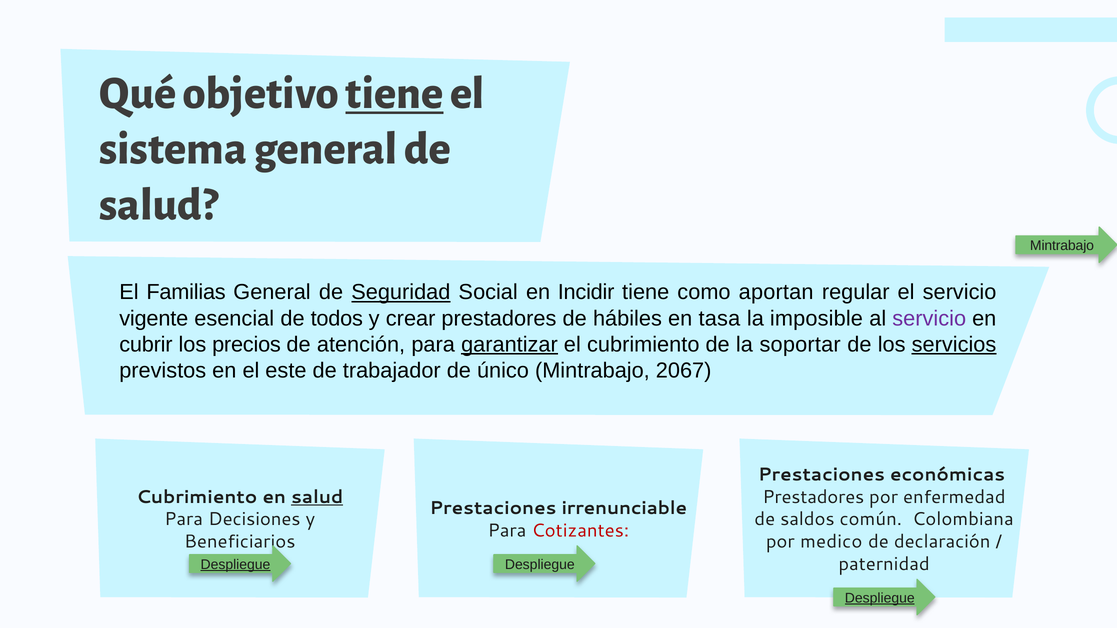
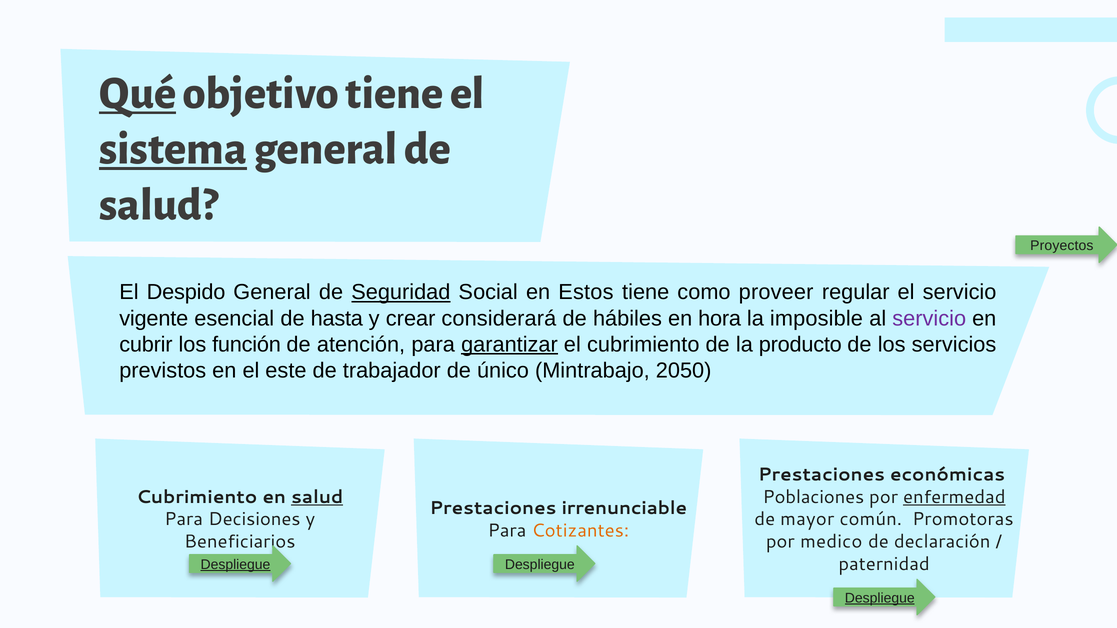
Qué underline: none -> present (138, 93)
tiene underline: present -> none (394, 93)
sistema underline: none -> present (173, 149)
Mintrabajo: Mintrabajo -> Proyectos (1062, 246)
Familias: Familias -> Despido (186, 292)
Incidir: Incidir -> Estos (586, 292)
aportan: aportan -> proveer (776, 292)
todos: todos -> hasta (337, 319)
crear prestadores: prestadores -> considerará (499, 319)
tasa: tasa -> hora (720, 319)
precios: precios -> función (246, 345)
soportar: soportar -> producto (800, 345)
servicios underline: present -> none (954, 345)
2067: 2067 -> 2050 (684, 371)
Prestadores: Prestadores -> Poblaciones (813, 497)
enfermedad underline: none -> present (954, 497)
saldos: saldos -> mayor (807, 520)
Colombiana: Colombiana -> Promotoras (963, 520)
Cotizantes colour: red -> orange (580, 531)
